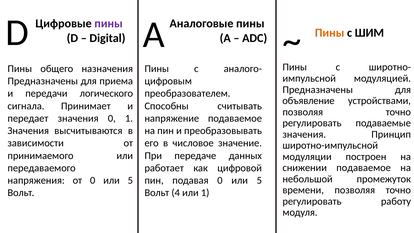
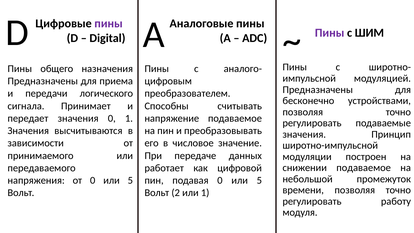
Пины colour: orange -> purple (330, 33)
объявление: объявление -> бесконечно (308, 101)
4: 4 -> 2 (176, 193)
